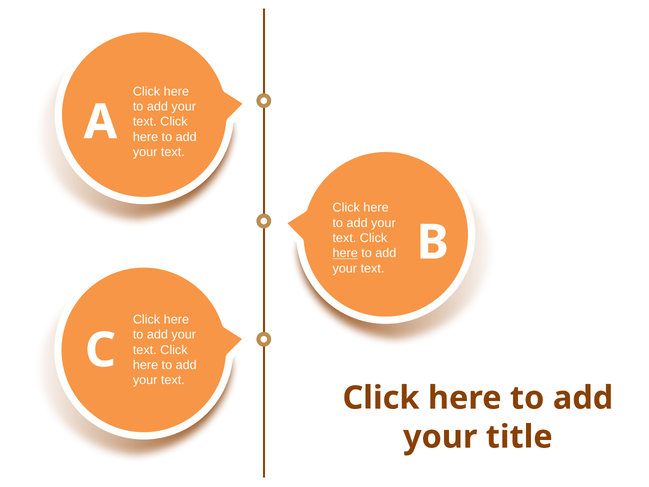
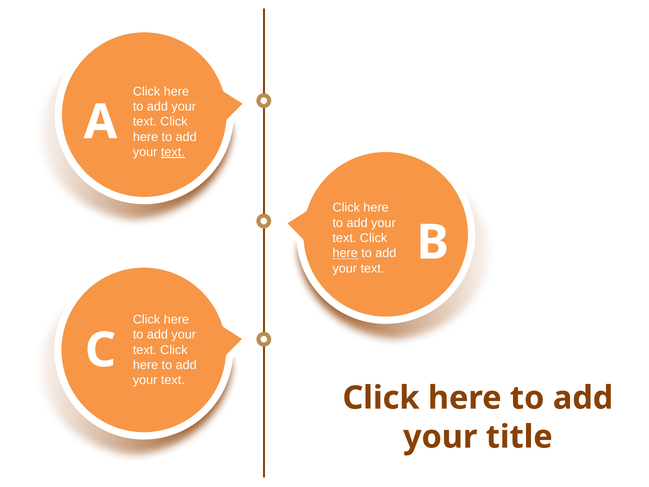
text underline: none -> present (173, 152)
